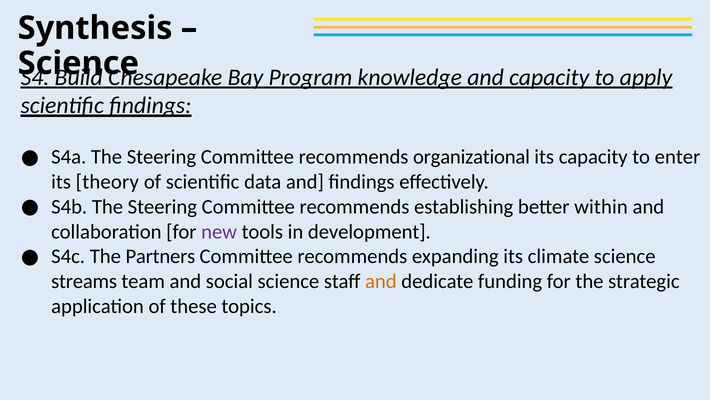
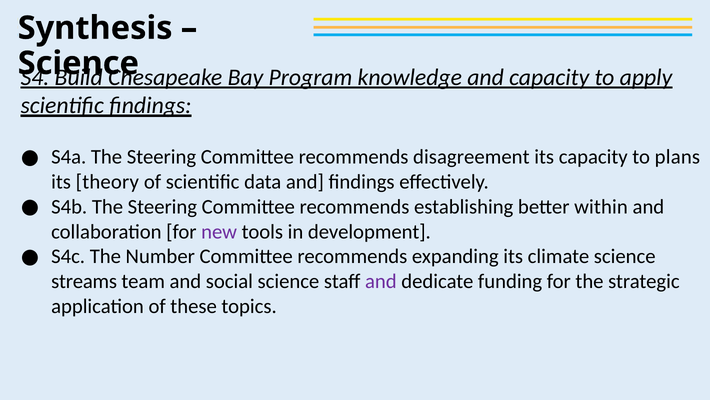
organizational: organizational -> disagreement (471, 157)
enter: enter -> plans (677, 157)
Partners: Partners -> Number (160, 256)
and colour: orange -> purple (381, 281)
